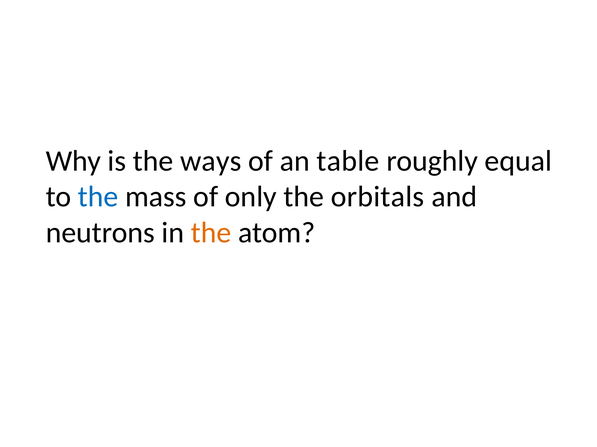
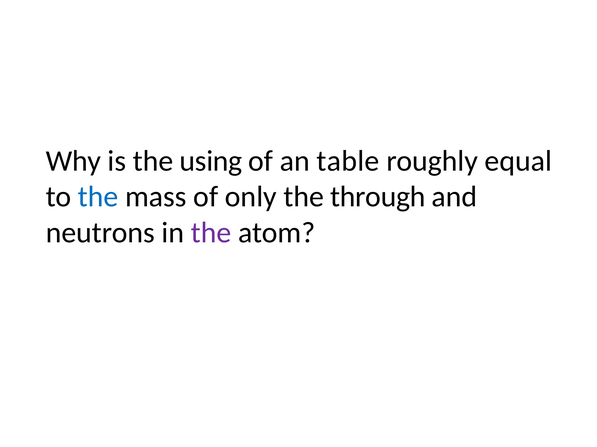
ways: ways -> using (211, 161)
orbitals: orbitals -> through (378, 197)
the colour: orange -> purple (211, 233)
